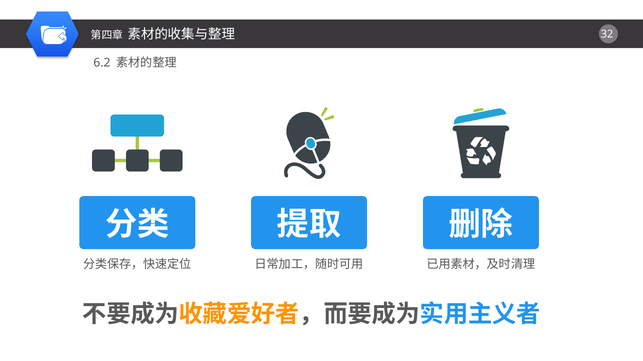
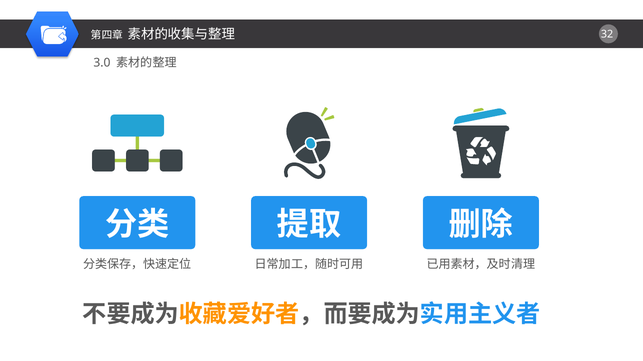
6.2: 6.2 -> 3.0 (102, 63)
